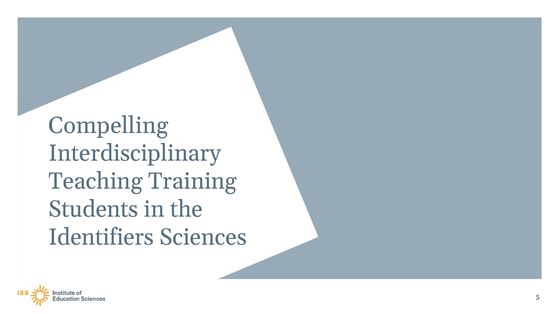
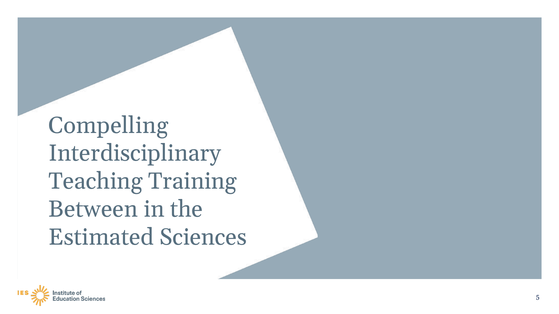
Students: Students -> Between (93, 209)
Identifiers: Identifiers -> Estimated (101, 237)
